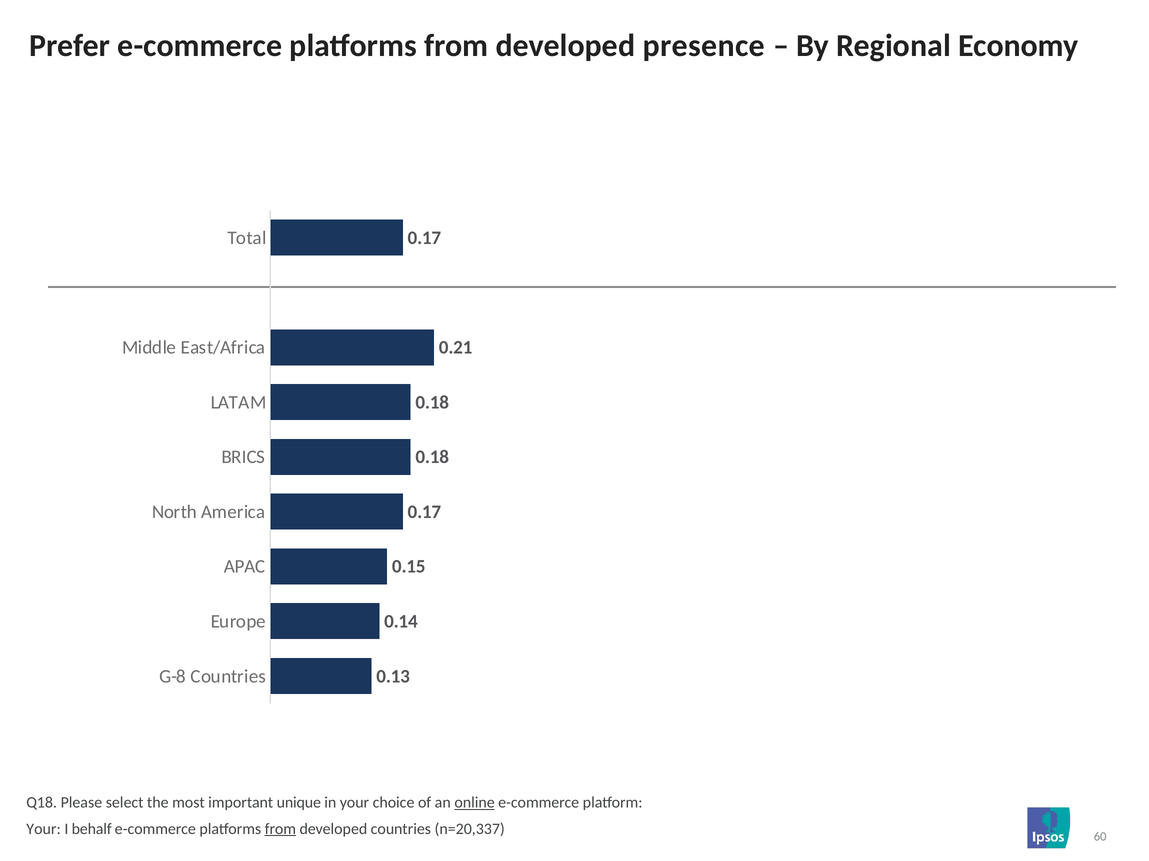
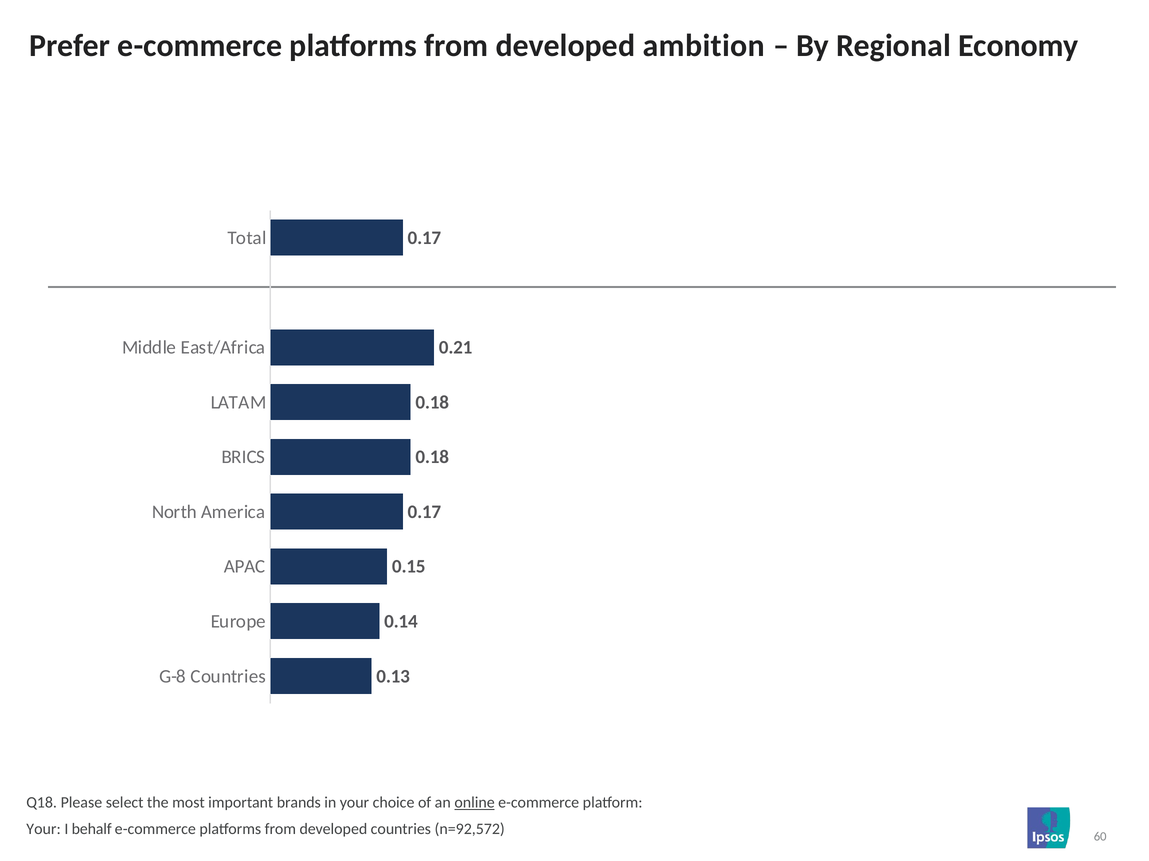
presence: presence -> ambition (704, 46)
unique: unique -> brands (299, 803)
from underline: present -> none (280, 829)
n=20,337: n=20,337 -> n=92,572 (470, 829)
